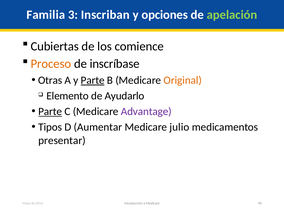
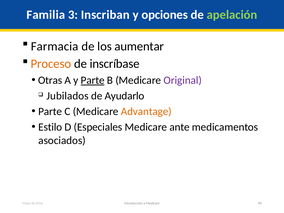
Cubiertas: Cubiertas -> Farmacia (55, 46)
comience: comience -> aumentar (139, 46)
Original colour: orange -> purple (183, 80)
Elemento: Elemento -> Jubilados (68, 96)
Parte underline: present -> none (50, 111)
Advantage colour: purple -> orange (146, 111)
Tipos: Tipos -> Estilo (50, 127)
Aumentar: Aumentar -> Especiales (98, 127)
julio: julio -> ante (179, 127)
presentar: presentar -> asociados (62, 140)
